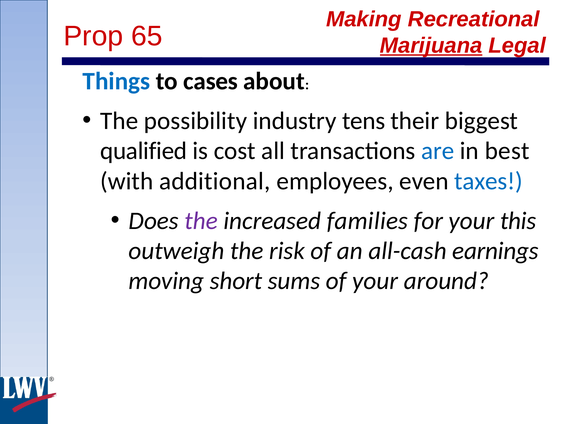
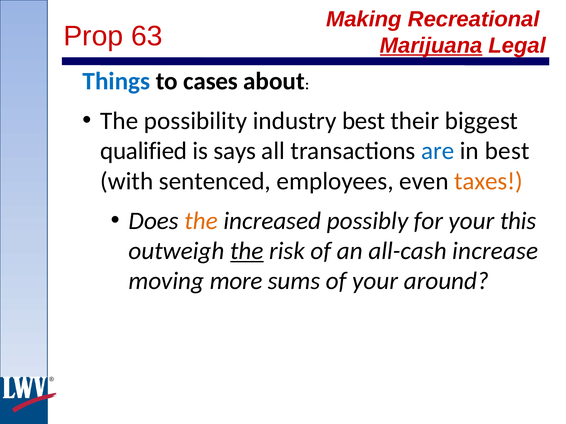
65: 65 -> 63 (147, 36)
industry tens: tens -> best (364, 121)
cost: cost -> says (235, 151)
additional: additional -> sentenced (215, 181)
taxes colour: blue -> orange (489, 181)
the colour: purple -> orange (201, 221)
families: families -> possibly (367, 221)
the underline: none -> present (247, 251)
earnings: earnings -> increase (495, 251)
short: short -> more (236, 281)
